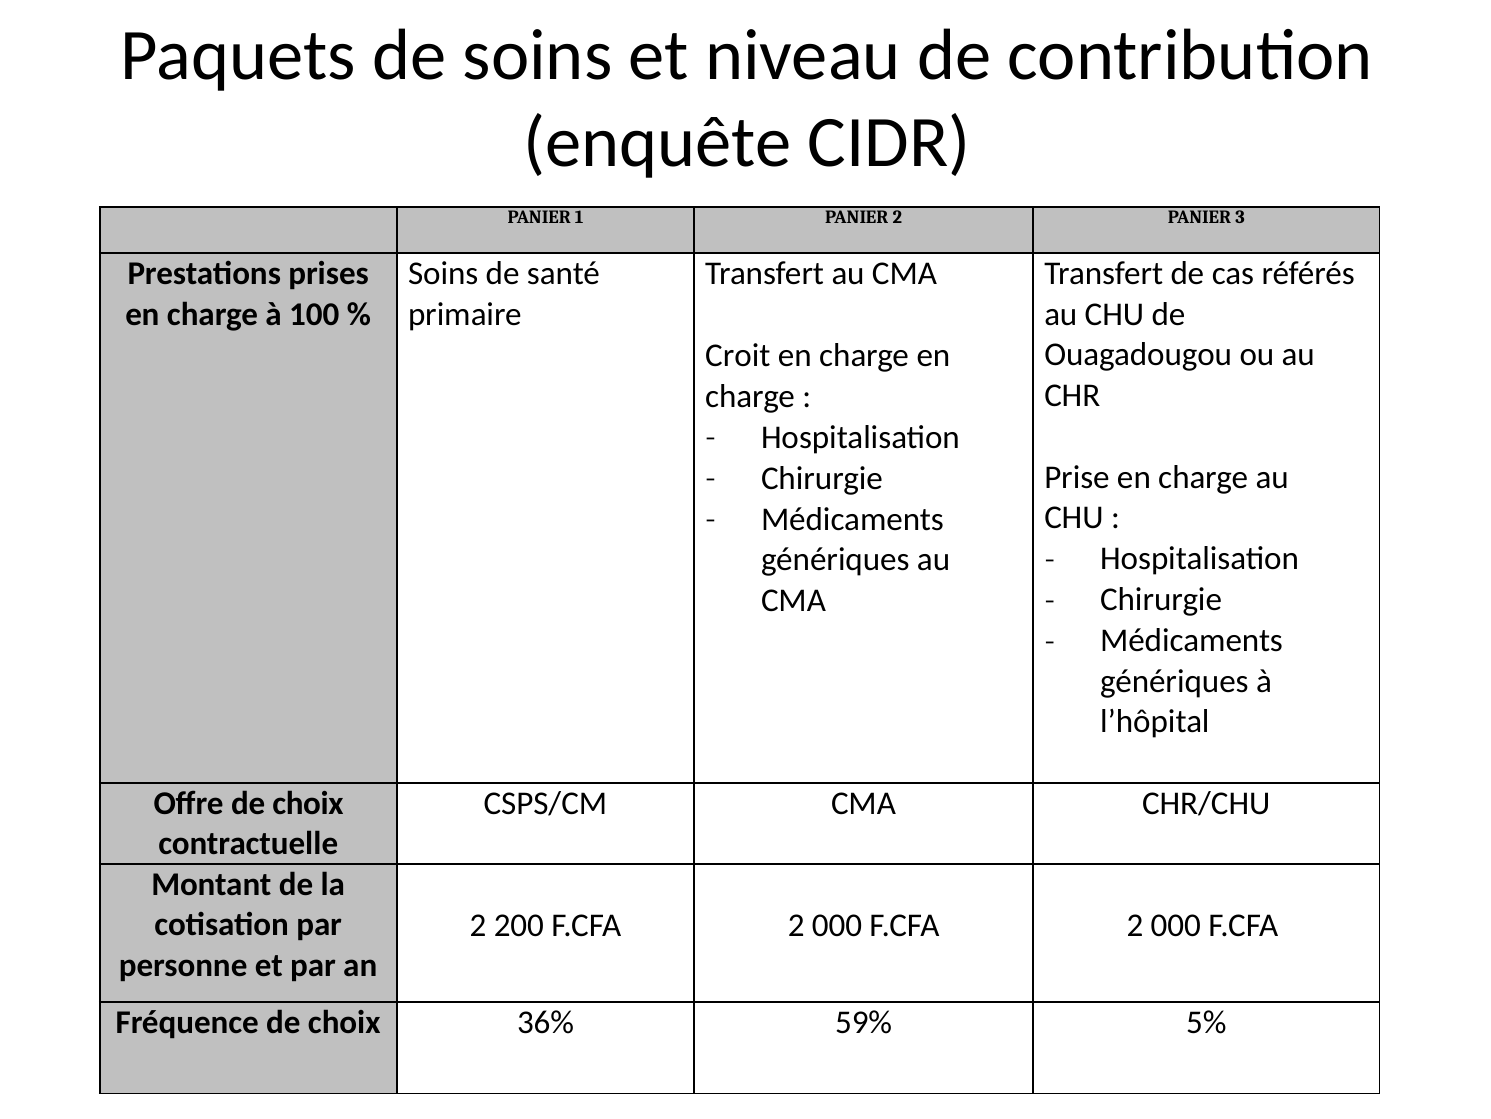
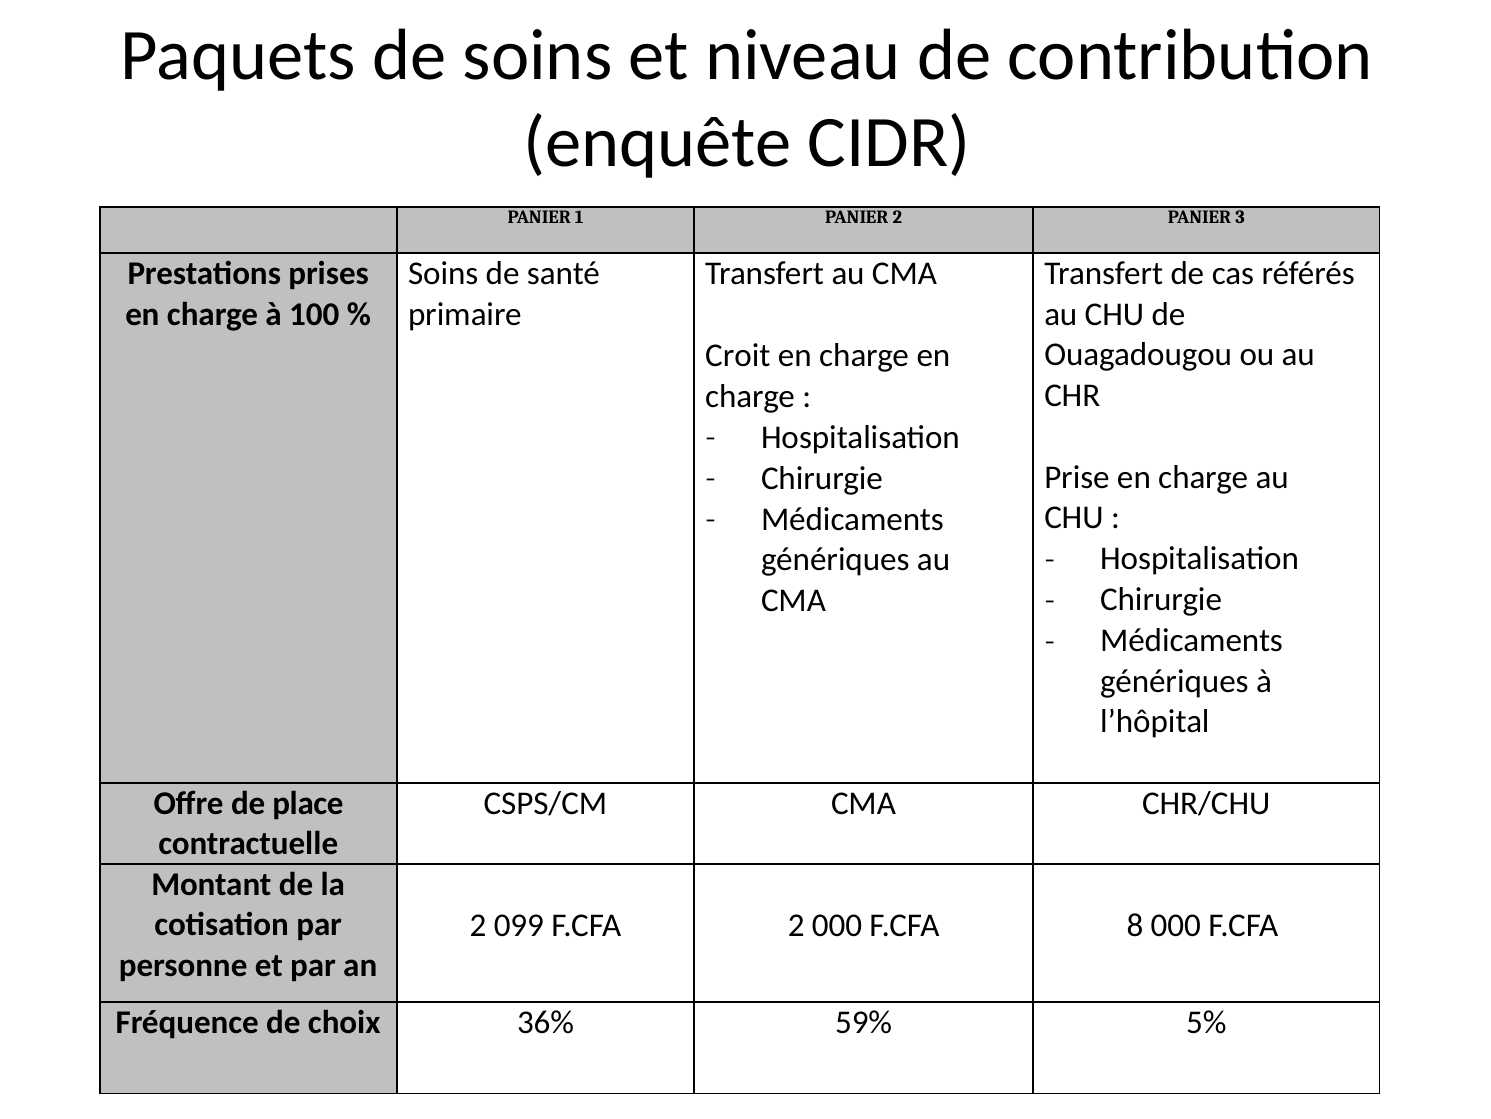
Offre de choix: choix -> place (308, 803)
200: 200 -> 099 (519, 925)
000 F.CFA 2: 2 -> 8 (1135, 925)
